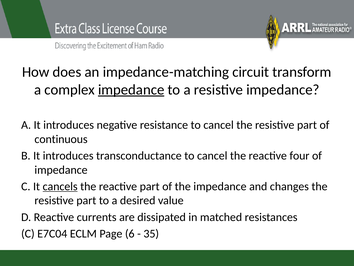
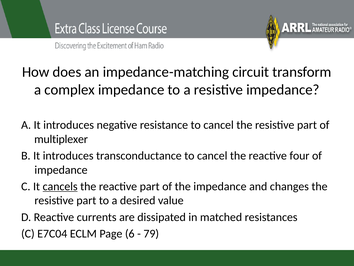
impedance underline: present -> none (131, 90)
continuous: continuous -> multiplexer (61, 139)
35: 35 -> 79 (151, 233)
